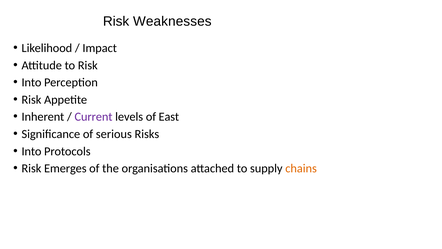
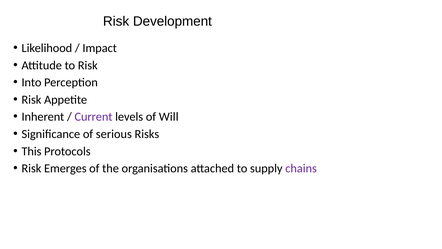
Weaknesses: Weaknesses -> Development (172, 21)
East: East -> Will (169, 117)
Into: Into -> This (31, 151)
chains colour: orange -> purple (301, 168)
